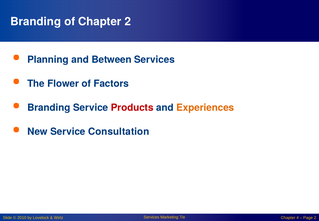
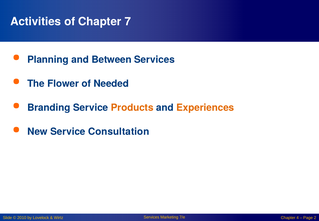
Branding: Branding -> Activities (36, 22)
Chapter 2: 2 -> 7 (128, 22)
Factors: Factors -> Needed (111, 84)
Products colour: red -> orange (132, 108)
